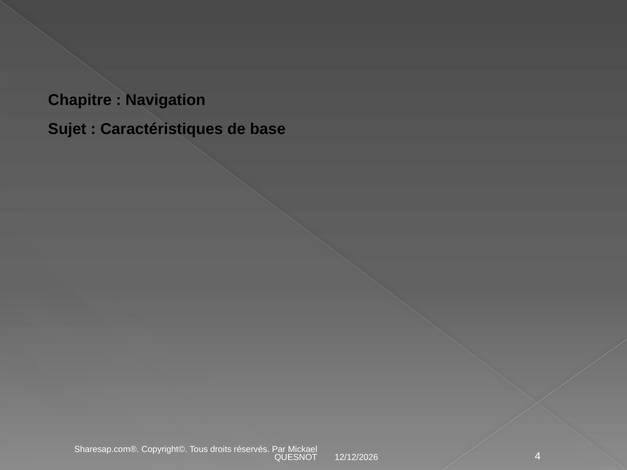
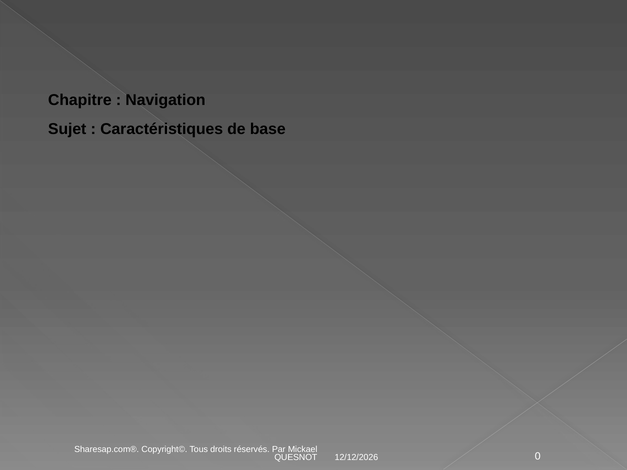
4: 4 -> 0 (538, 457)
